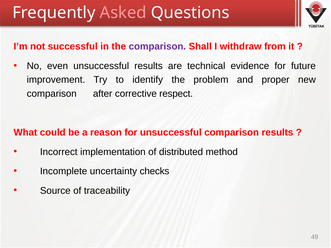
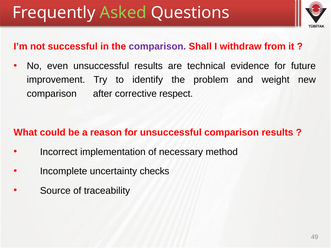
Asked colour: pink -> light green (123, 13)
proper: proper -> weight (276, 80)
distributed: distributed -> necessary (181, 152)
